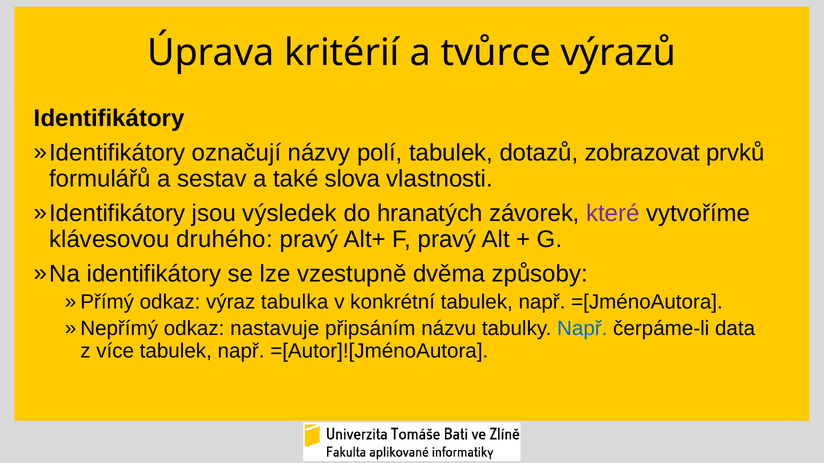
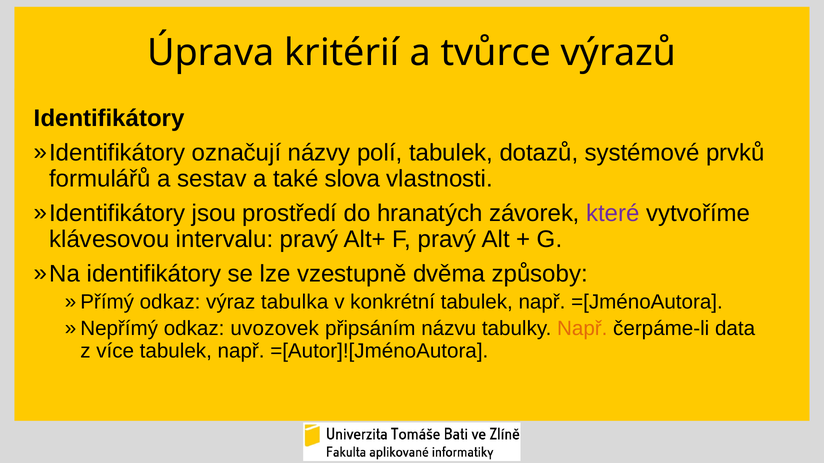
zobrazovat: zobrazovat -> systémové (642, 153)
výsledek: výsledek -> prostředí (290, 214)
druhého: druhého -> intervalu (225, 239)
nastavuje: nastavuje -> uvozovek (275, 329)
Např colour: blue -> orange (582, 329)
